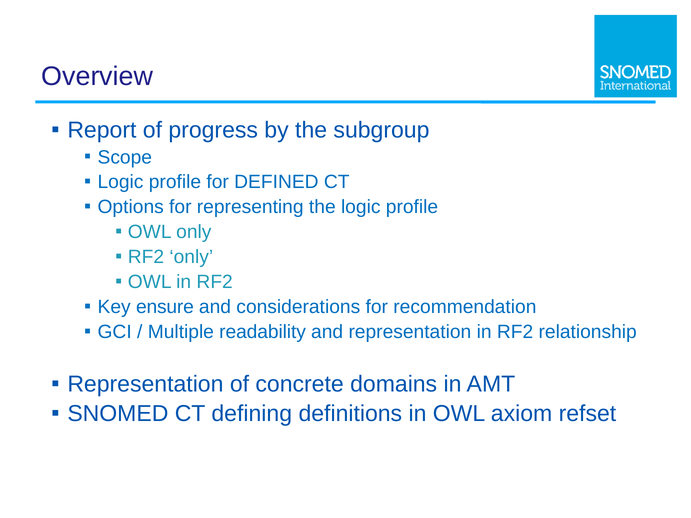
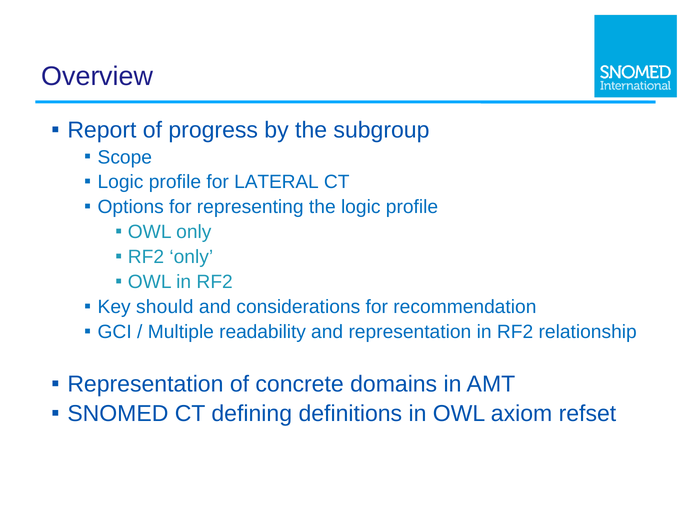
DEFINED: DEFINED -> LATERAL (276, 182)
ensure: ensure -> should (165, 307)
